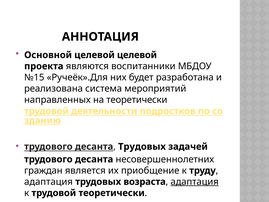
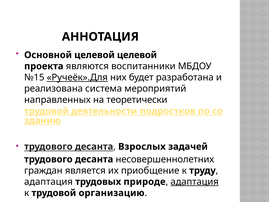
Ручеёк».Для underline: none -> present (77, 77)
Трудовых: Трудовых -> Взрослых (142, 146)
возраста: возраста -> природе (145, 182)
трудовой теоретически: теоретически -> организацию (112, 193)
